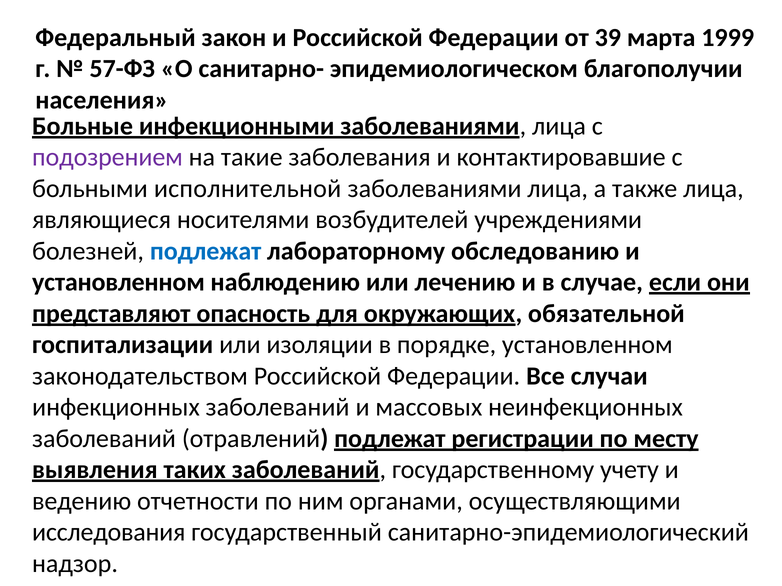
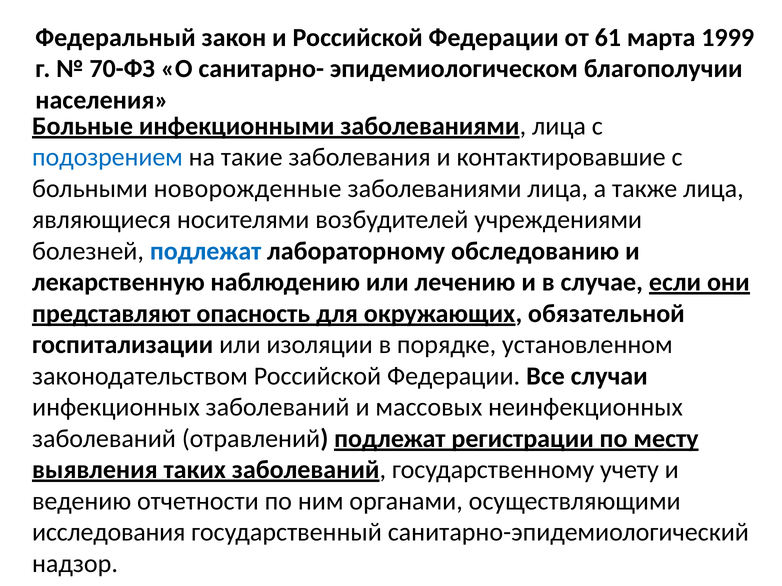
39: 39 -> 61 (608, 37)
57-ФЗ: 57-ФЗ -> 70-ФЗ (122, 69)
подозрением colour: purple -> blue (107, 157)
исполнительной: исполнительной -> новорожденные (248, 189)
установленном: установленном -> лекарственную (118, 282)
